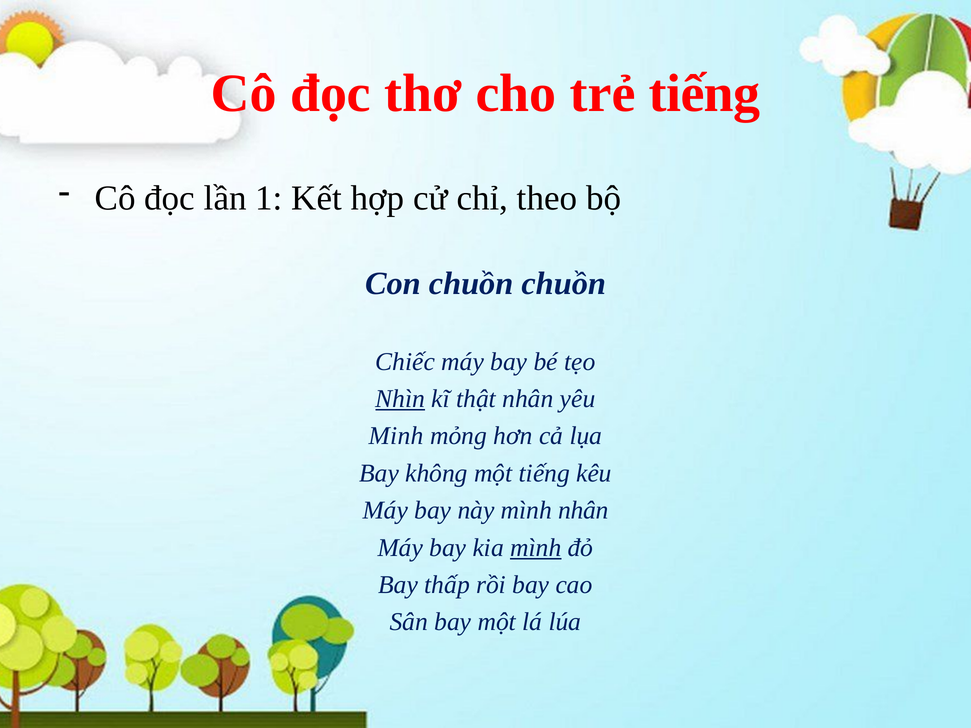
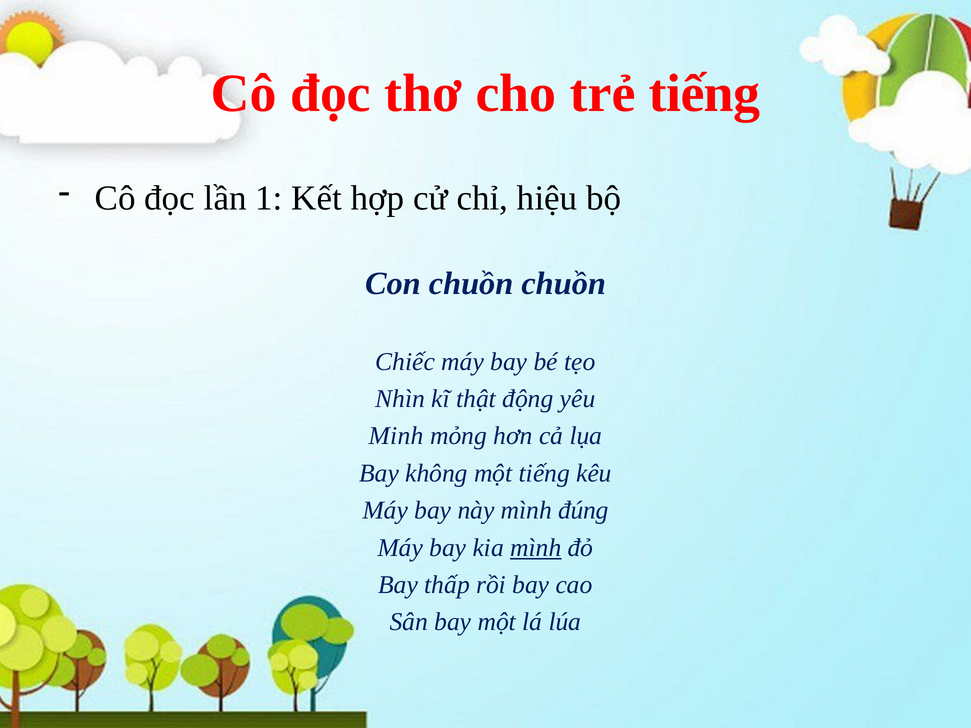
theo: theo -> hiệu (547, 198)
Nhìn underline: present -> none (400, 399)
thật nhân: nhân -> động (528, 399)
mình nhân: nhân -> đúng (583, 511)
